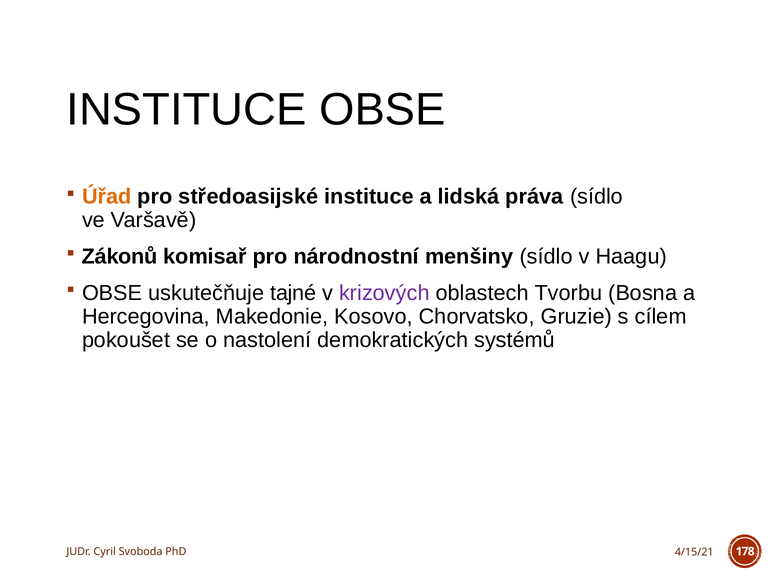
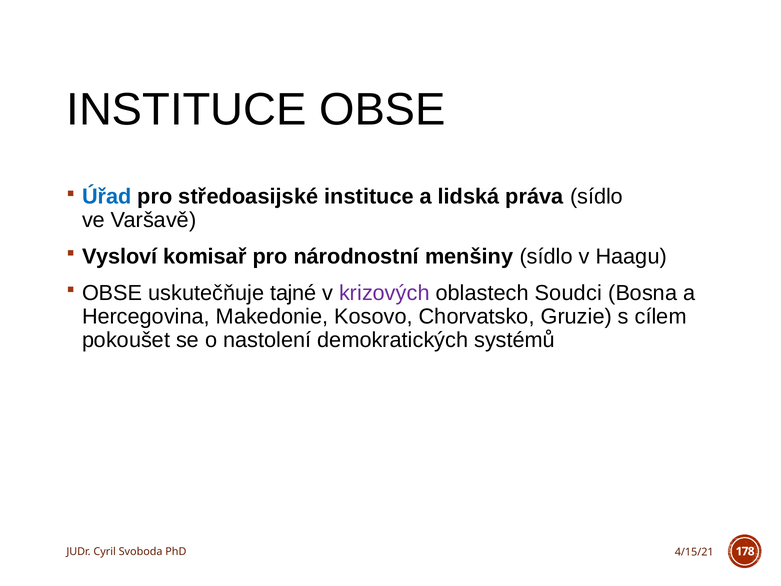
Úřad colour: orange -> blue (107, 197)
Zákonů: Zákonů -> Vysloví (120, 257)
Tvorbu: Tvorbu -> Soudci (568, 293)
